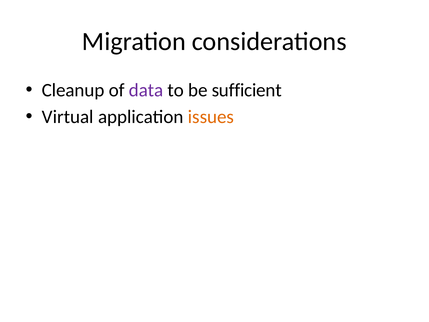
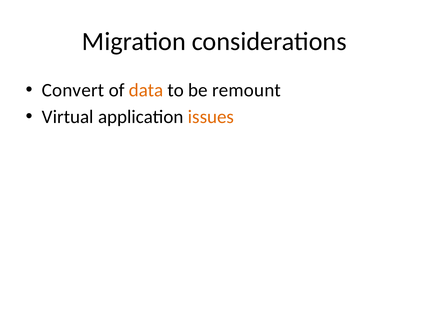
Cleanup: Cleanup -> Convert (73, 90)
data colour: purple -> orange (146, 90)
sufficient: sufficient -> remount (247, 90)
